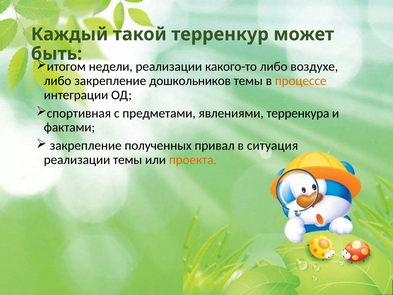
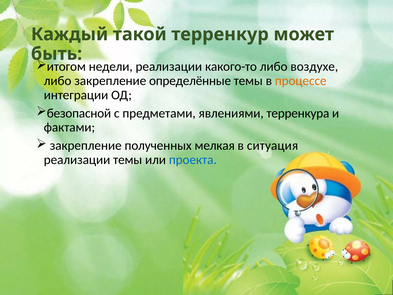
дошкольников: дошкольников -> определённые (190, 81)
спортивная: спортивная -> безопасной (79, 113)
привал: привал -> мелкая (215, 145)
проекта colour: orange -> blue (193, 160)
